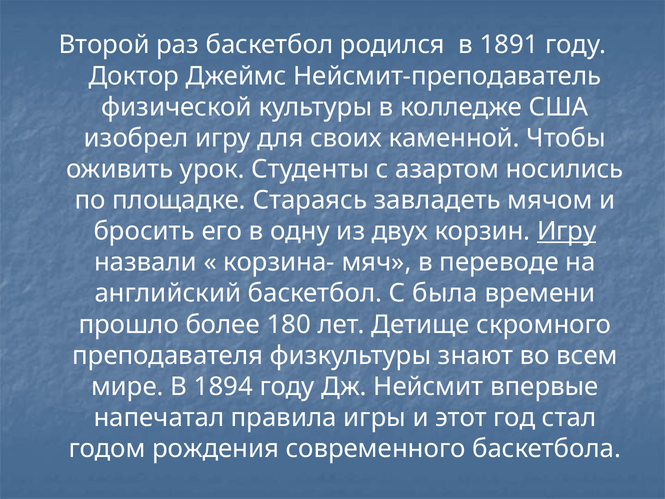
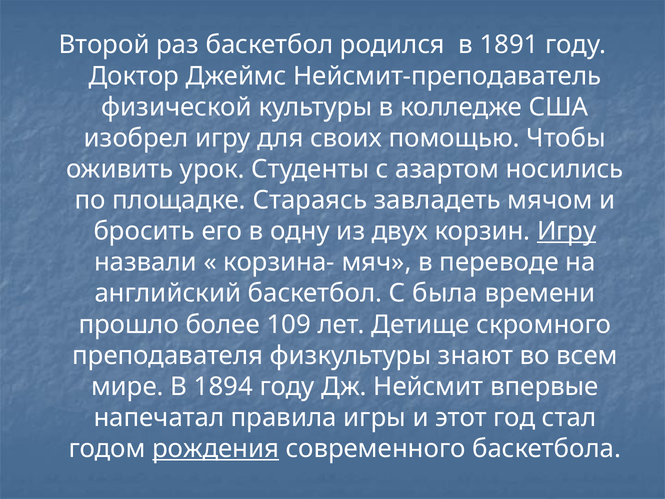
каменной: каменной -> помощью (454, 138)
180: 180 -> 109 (289, 324)
рождения underline: none -> present (216, 449)
